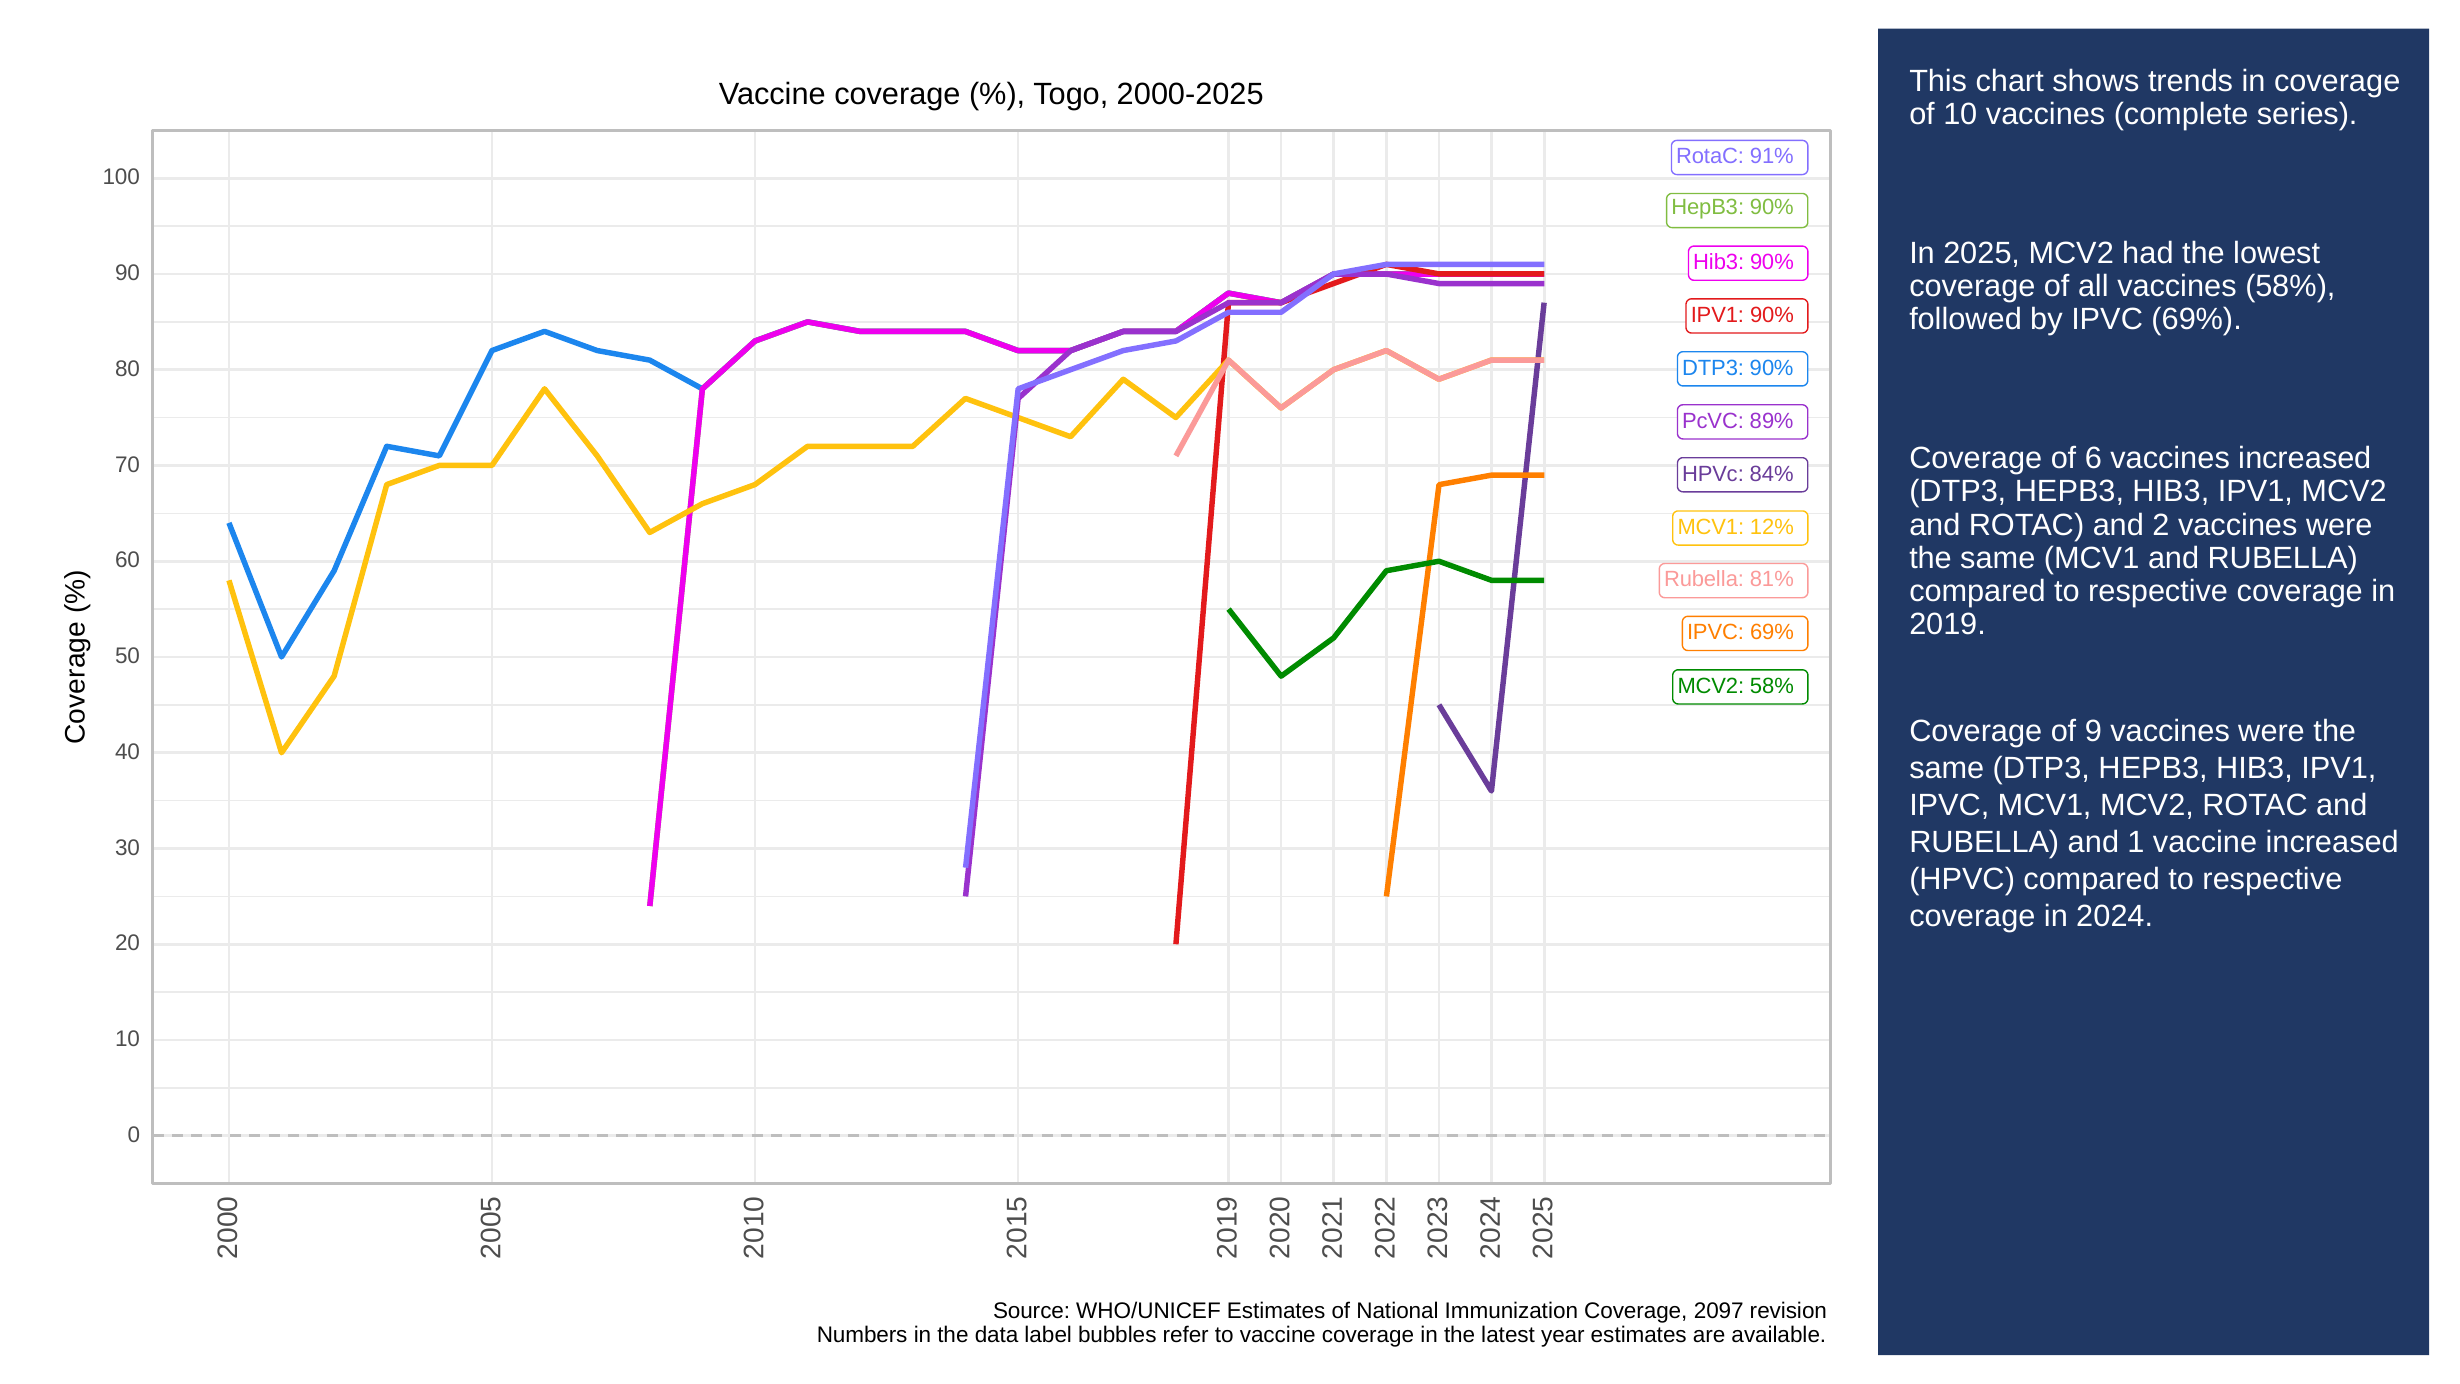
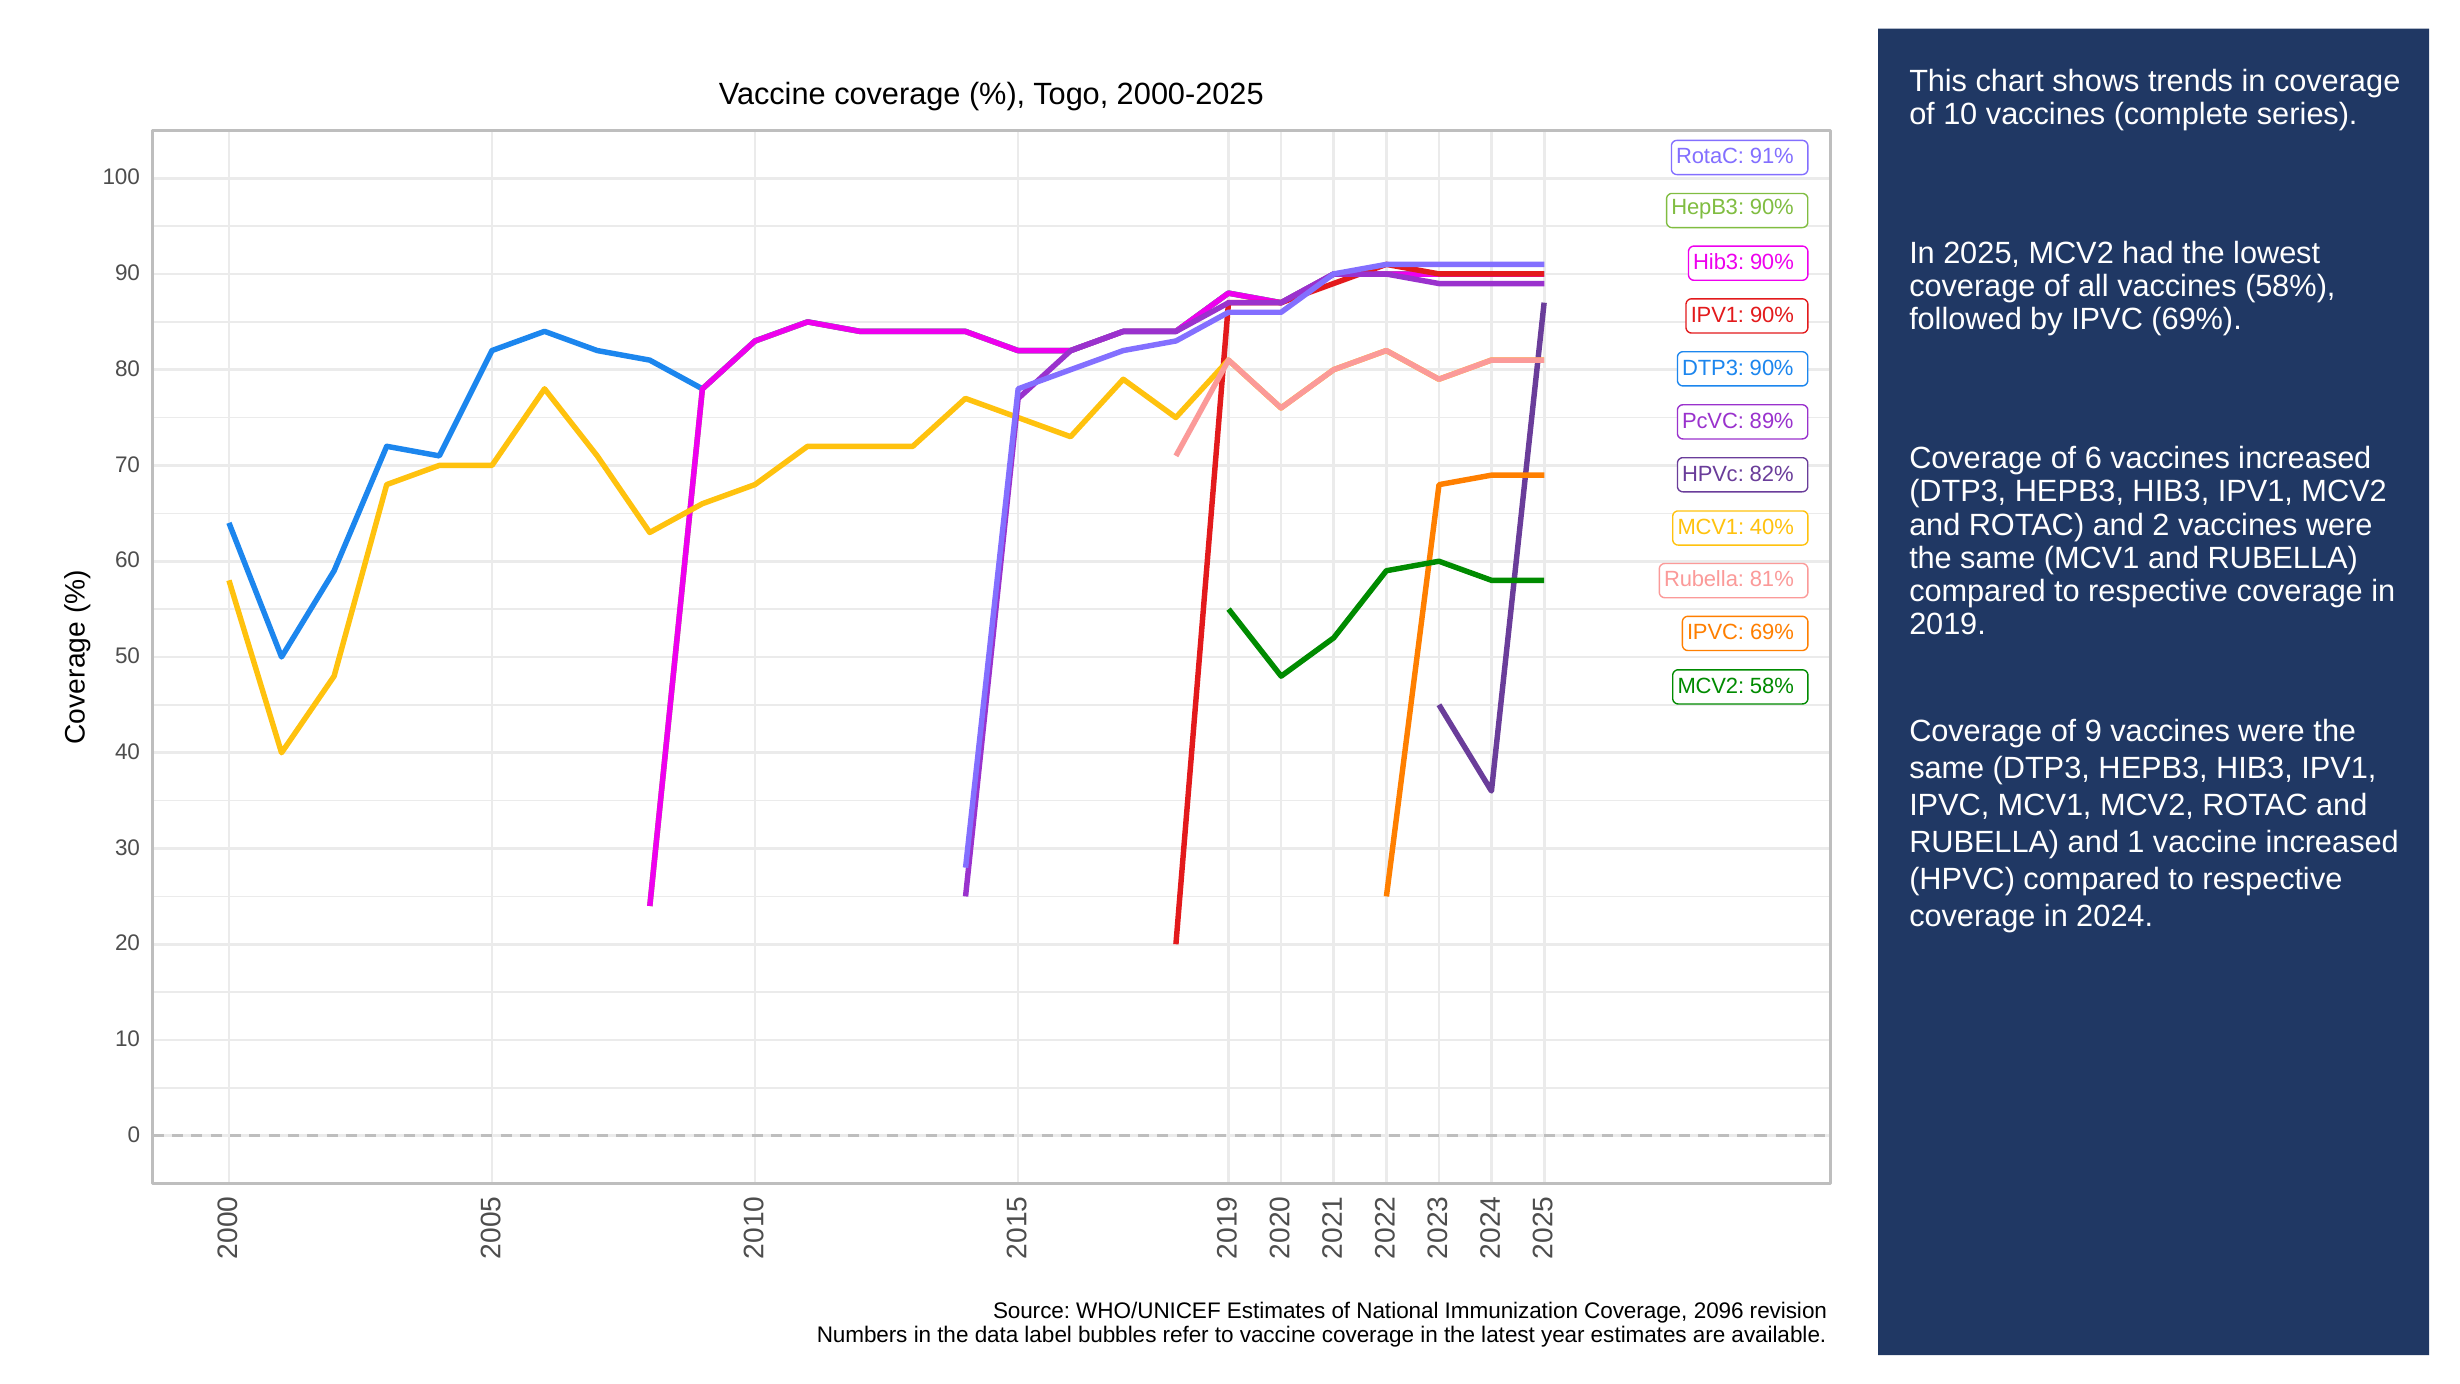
84%: 84% -> 82% (1772, 474)
12%: 12% -> 40% (1772, 527)
2097: 2097 -> 2096 (1719, 1311)
